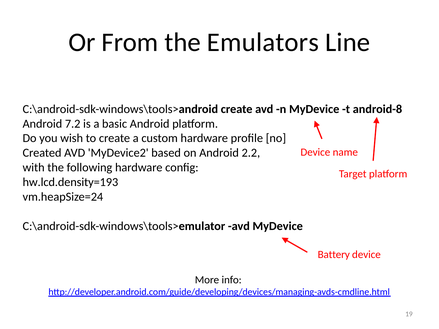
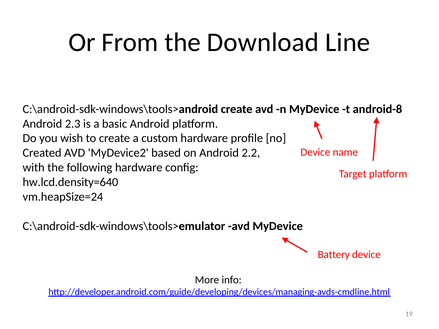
Emulators: Emulators -> Download (263, 42)
7.2: 7.2 -> 2.3 (73, 124)
hw.lcd.density=193: hw.lcd.density=193 -> hw.lcd.density=640 (70, 182)
